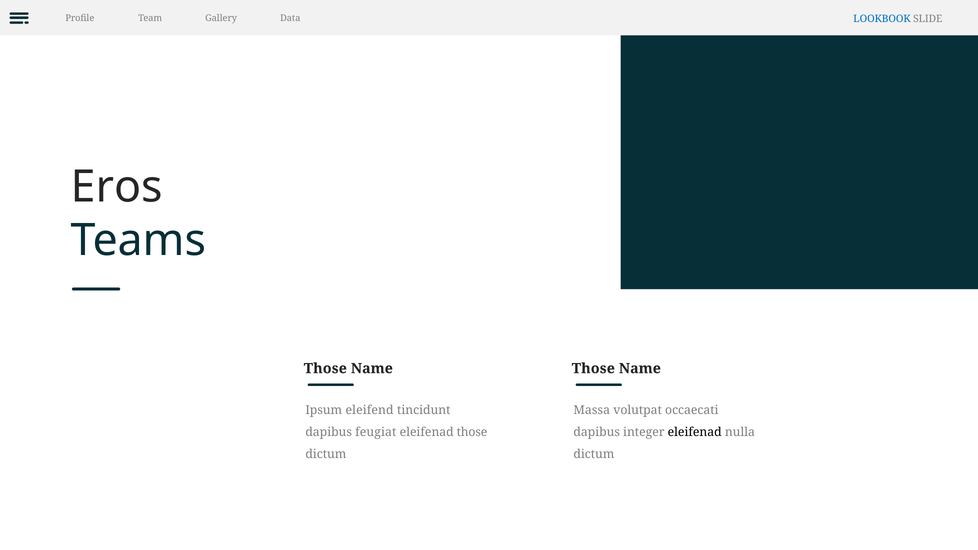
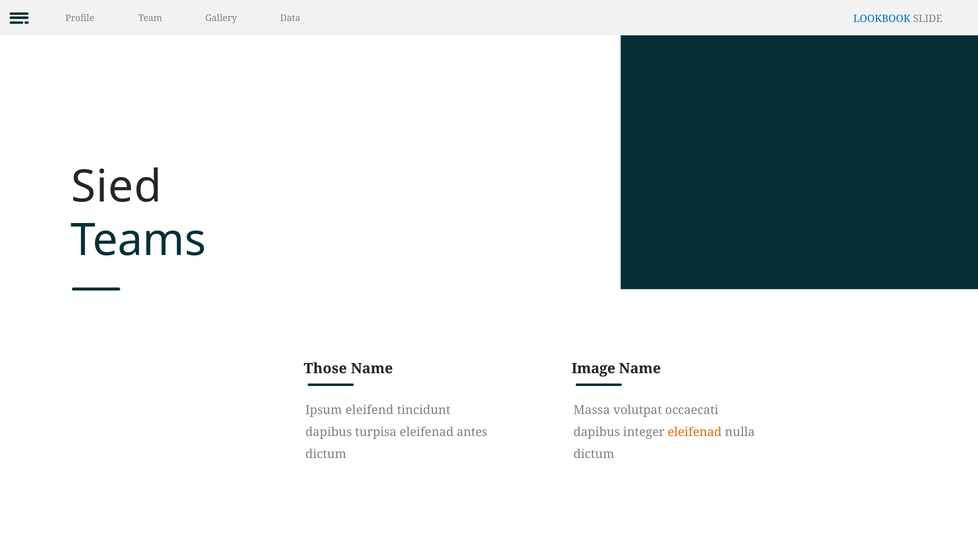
Eros: Eros -> Sied (117, 187)
Those: Those -> Image (593, 369)
feugiat: feugiat -> turpisa (376, 432)
eleifenad those: those -> antes (472, 432)
eleifenad colour: black -> orange (695, 432)
